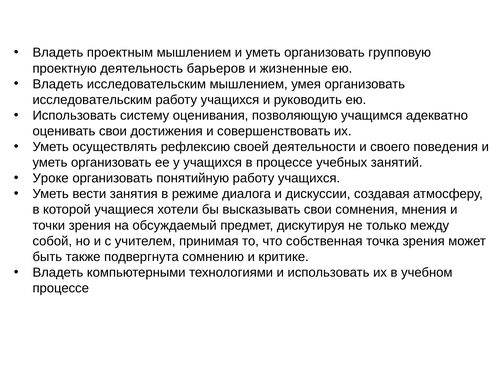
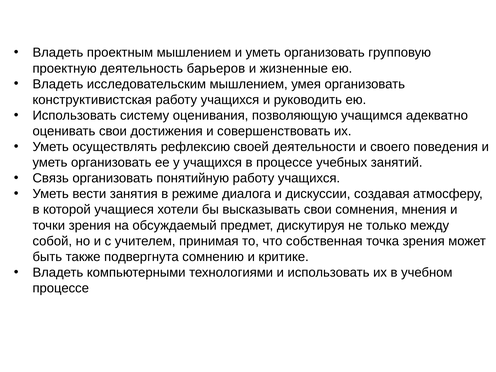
исследовательским: исследовательским -> конструктивистская (92, 100)
Уроке: Уроке -> Связь (51, 178)
